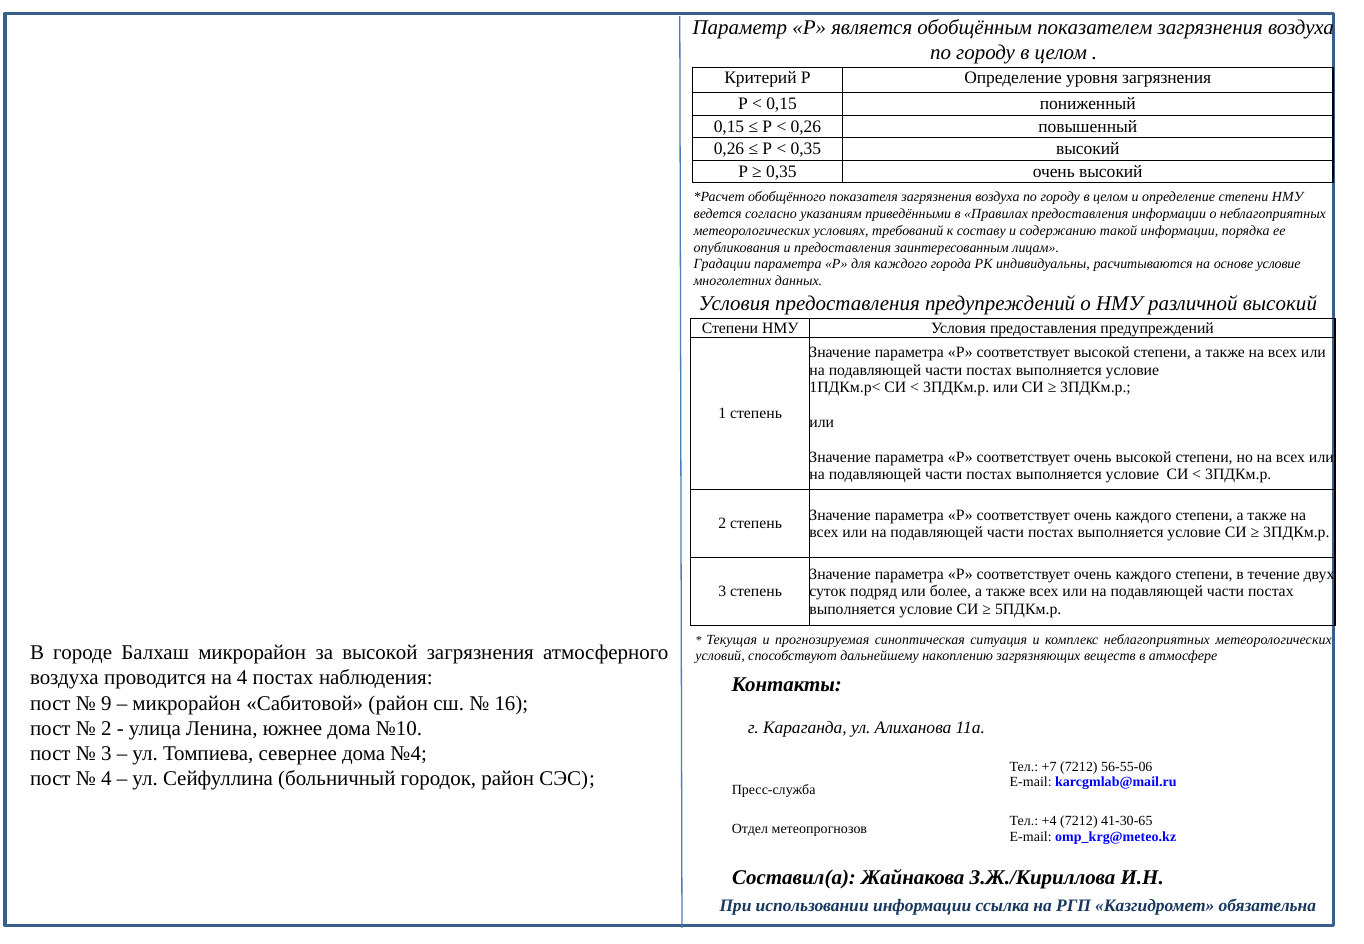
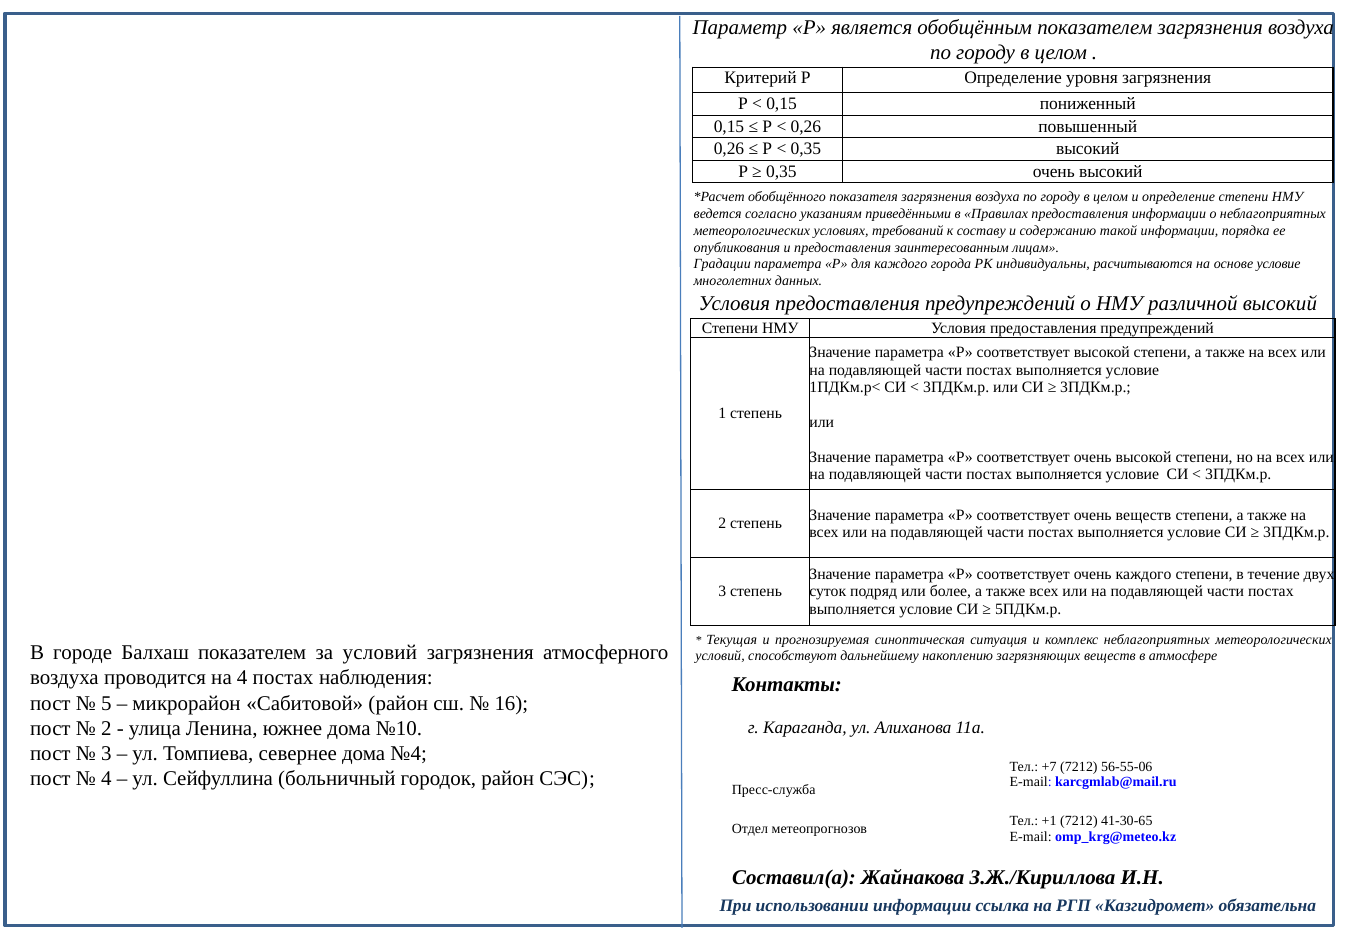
каждого: каждого -> веществ (1144, 515)
Балхаш микрорайон: микрорайон -> показателем (252, 653)
за высокой: высокой -> условий (380, 653)
9: 9 -> 5 (106, 703)
+4: +4 -> +1 (1049, 821)
